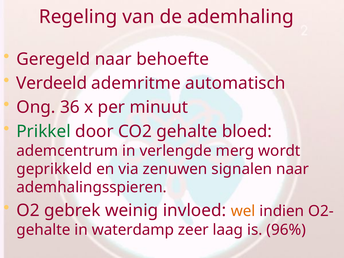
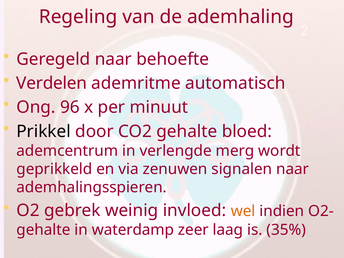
Verdeeld: Verdeeld -> Verdelen (52, 83)
36: 36 -> 96 (70, 107)
Prikkel colour: green -> black (44, 131)
96%: 96% -> 35% (286, 230)
